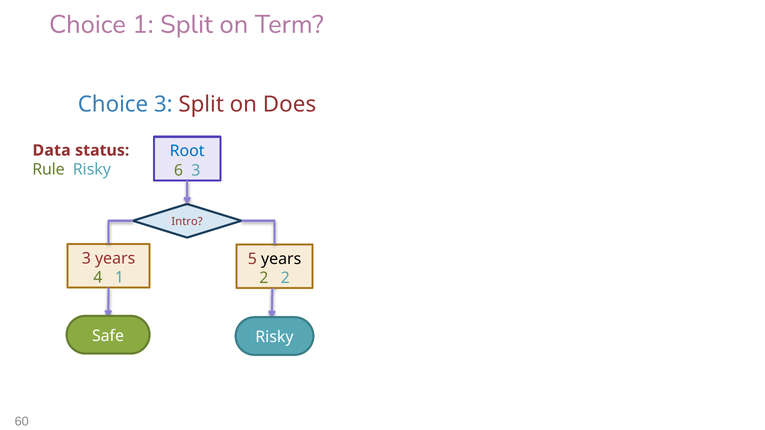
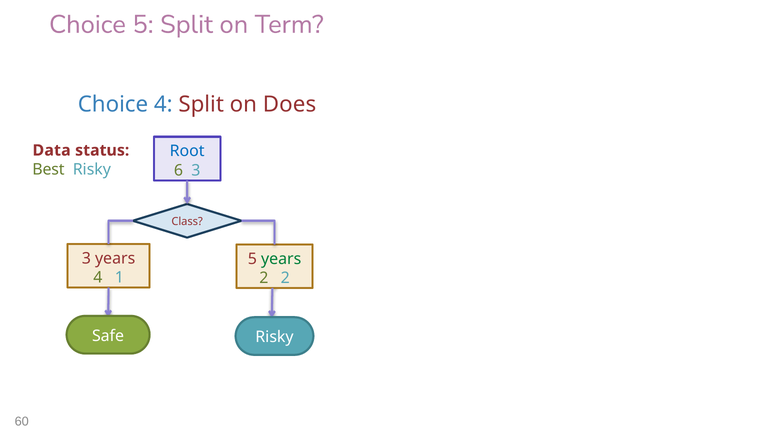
Choice 1: 1 -> 5 (143, 24)
Choice 3: 3 -> 4 (163, 104)
Rule: Rule -> Best (48, 170)
Intro: Intro -> Class (187, 222)
years colour: black -> green (281, 259)
